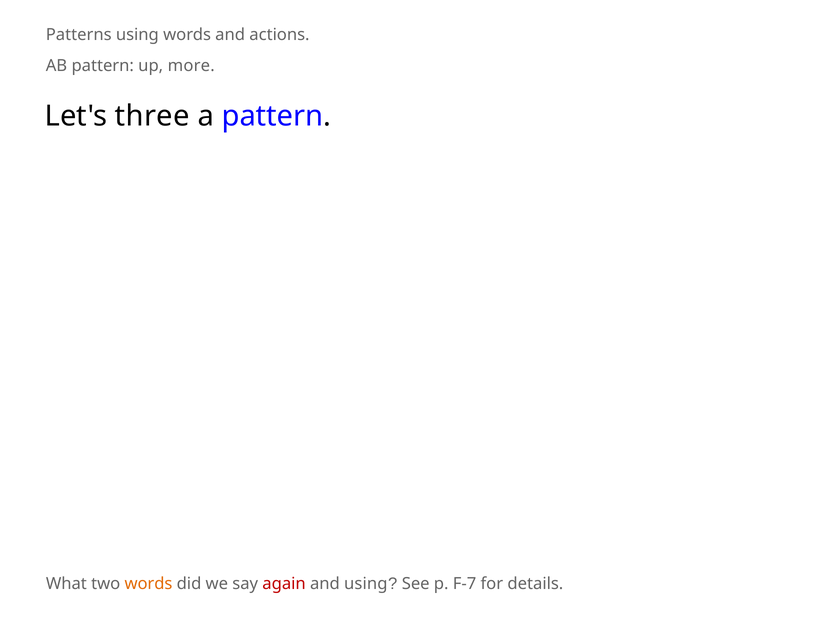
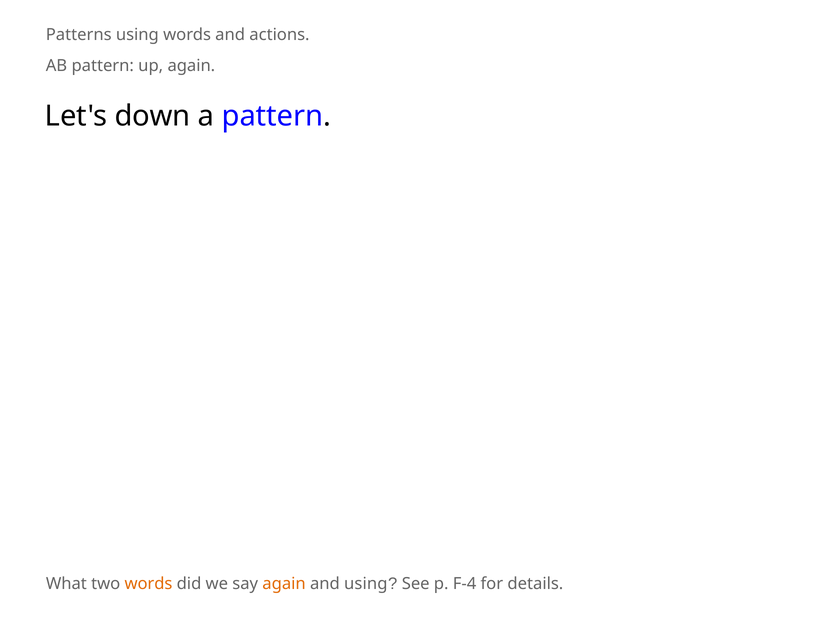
up more: more -> again (191, 66)
three: three -> down (153, 116)
again colour: red -> orange (284, 583)
F-7: F-7 -> F-4 (465, 583)
